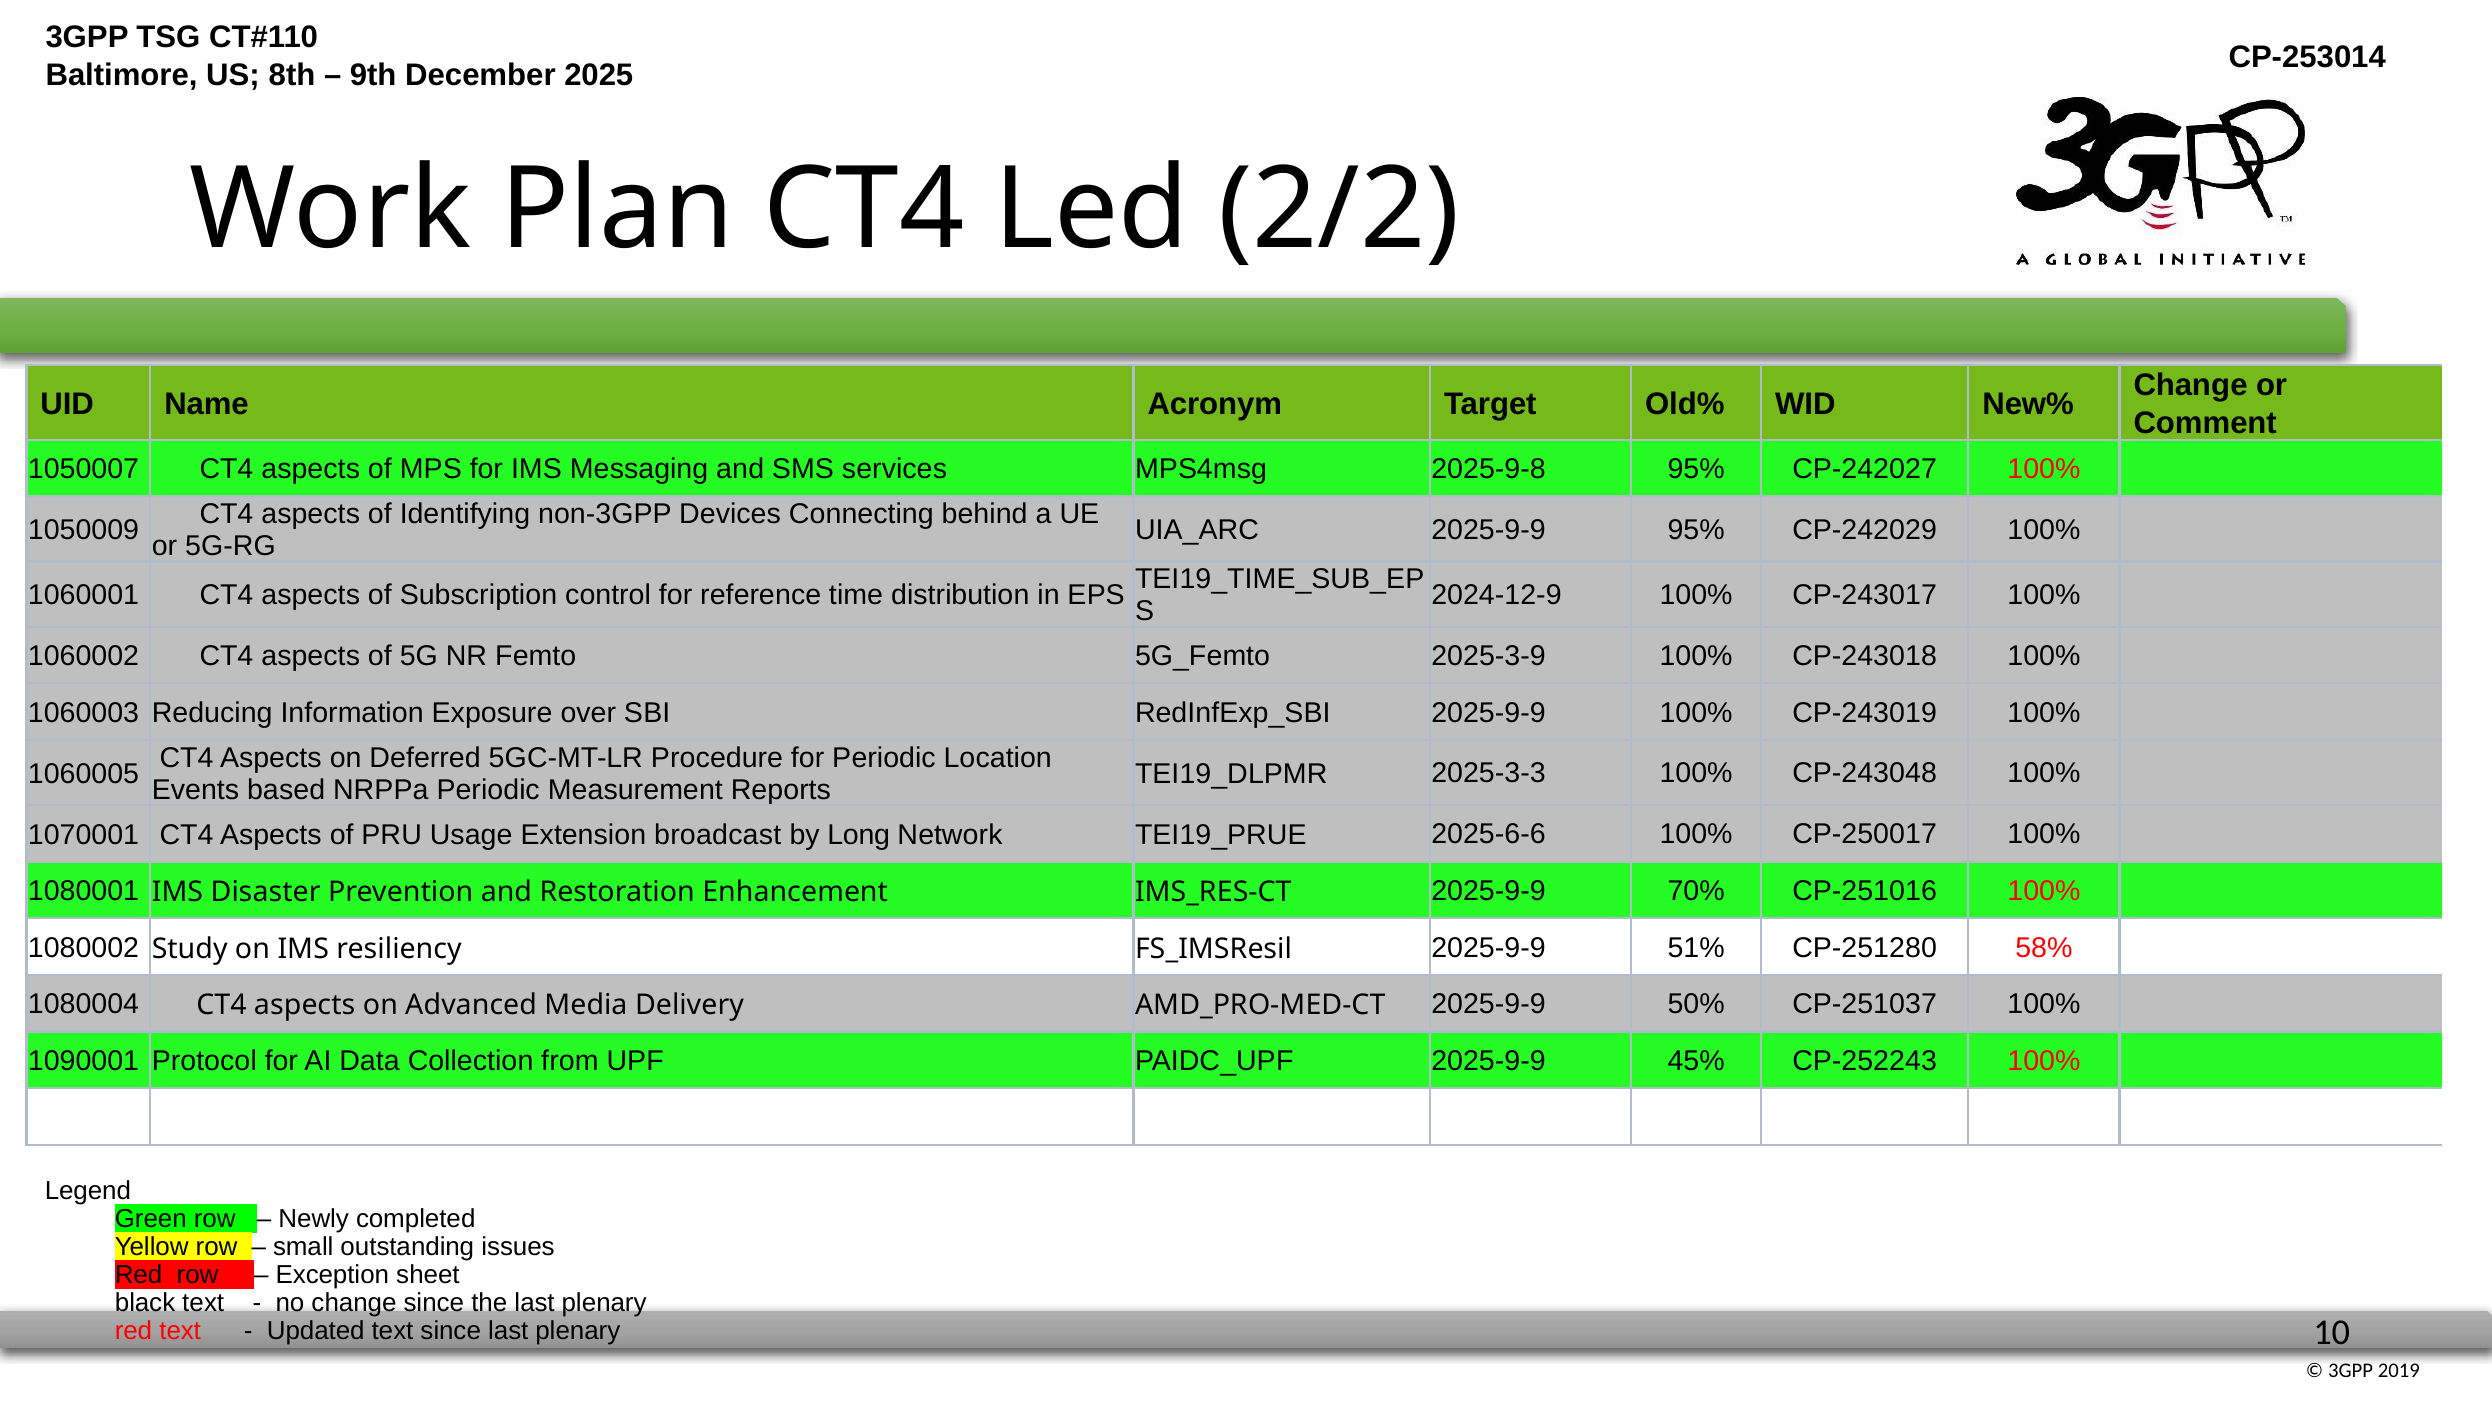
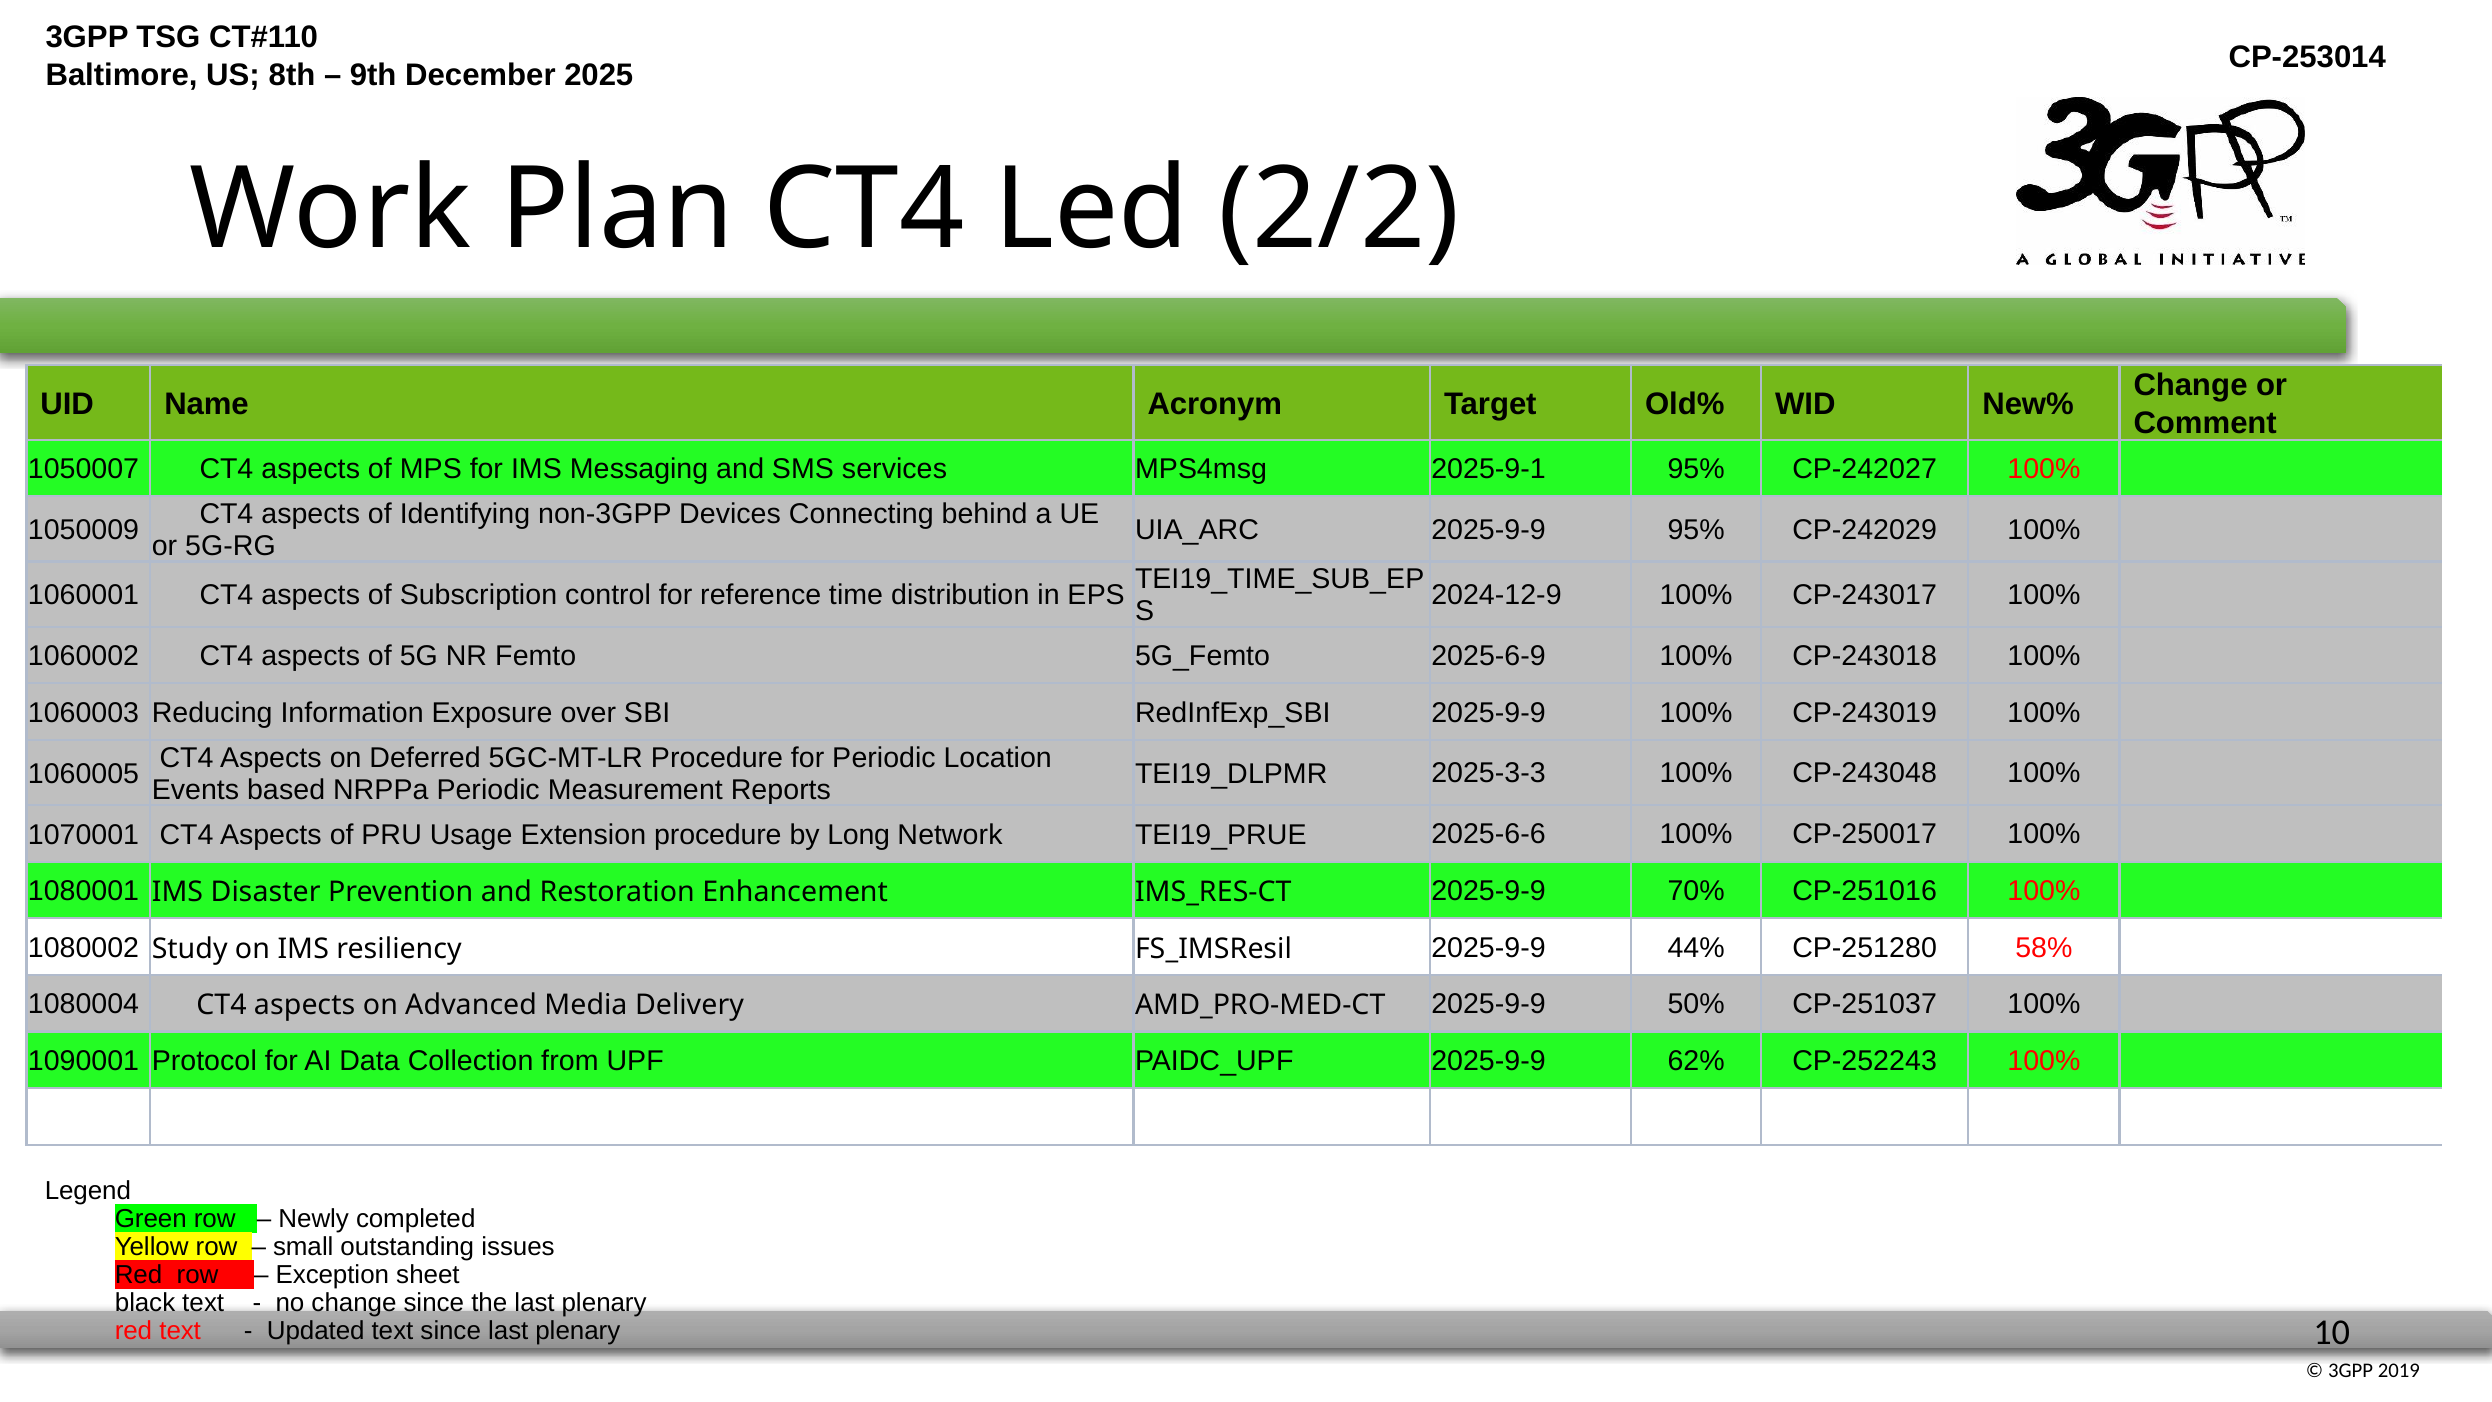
2025-9-8: 2025-9-8 -> 2025-9-1 (1489, 469)
2025-3-9: 2025-3-9 -> 2025-6-9 (1489, 656)
Extension broadcast: broadcast -> procedure (718, 834)
51%: 51% -> 44% (1696, 948)
45%: 45% -> 62% (1696, 1061)
